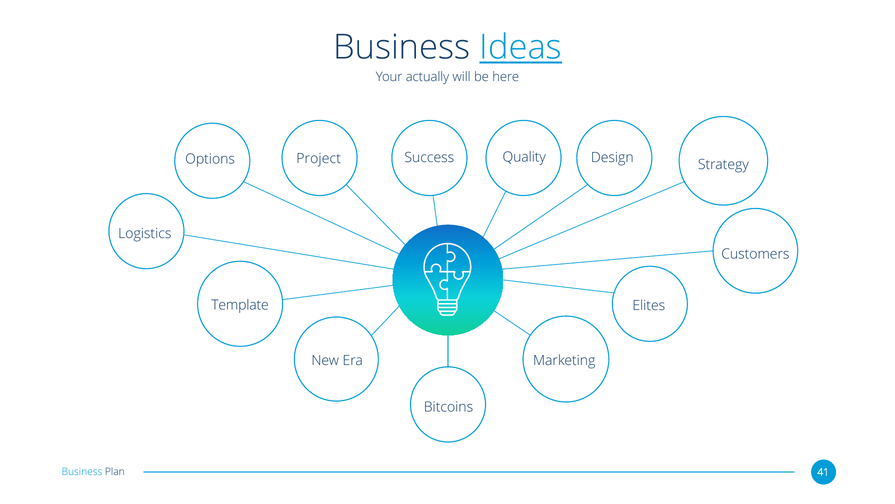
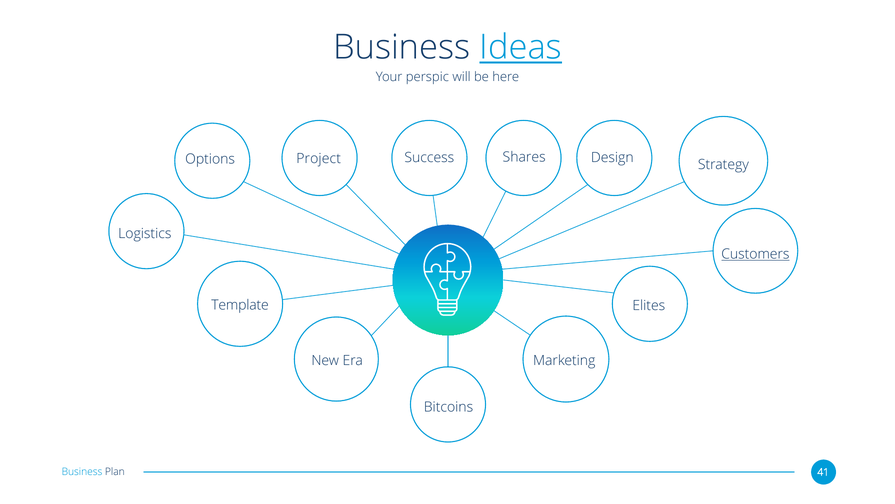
actually: actually -> perspic (427, 77)
Quality: Quality -> Shares (524, 157)
Customers underline: none -> present (755, 254)
